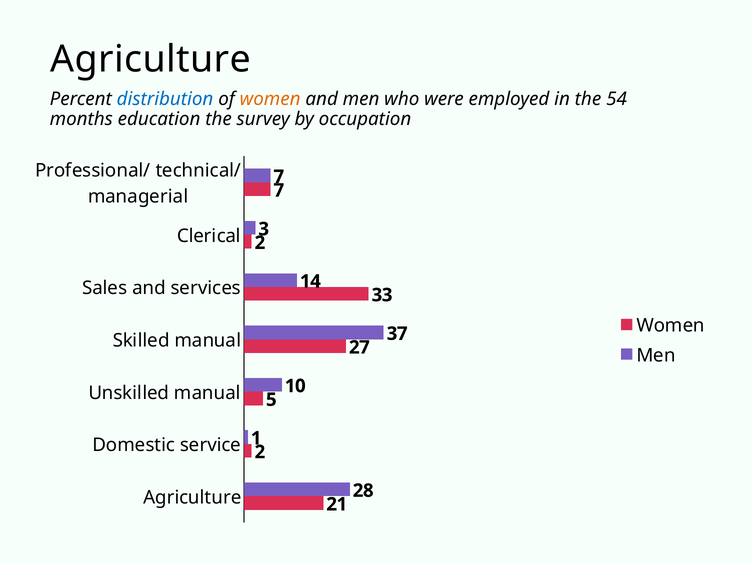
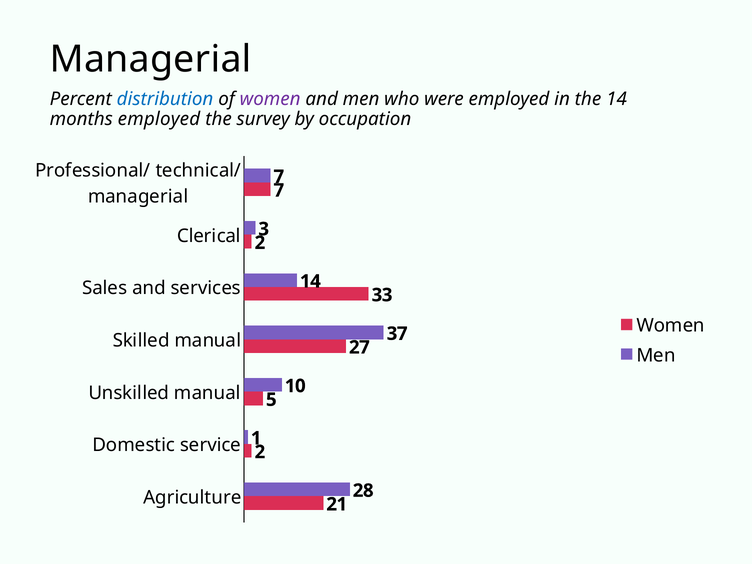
Agriculture: Agriculture -> Managerial (151, 60)
women colour: orange -> purple (270, 99)
the 54: 54 -> 14 (617, 99)
months education: education -> employed (159, 119)
